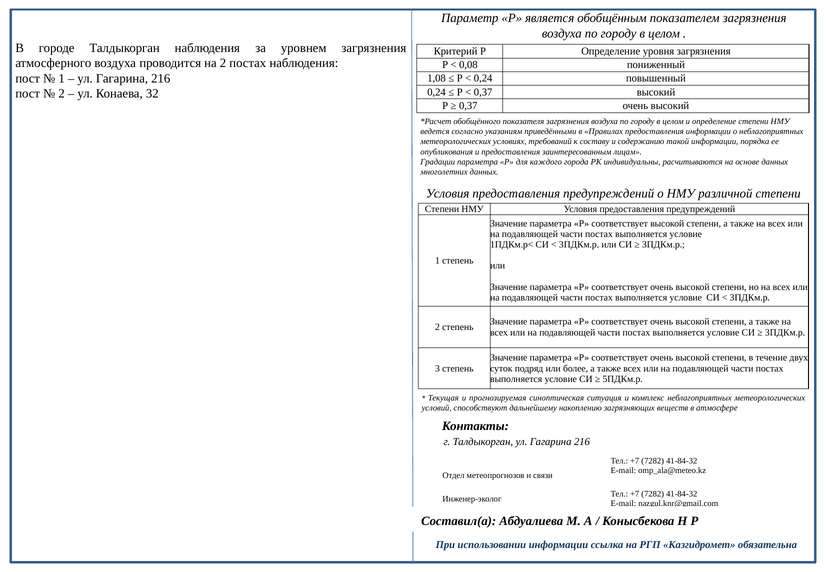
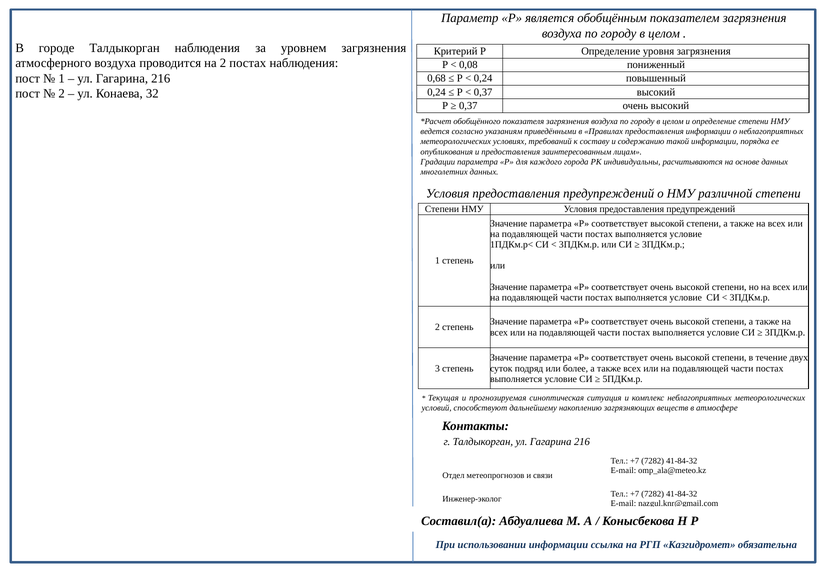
1,08: 1,08 -> 0,68 (437, 78)
